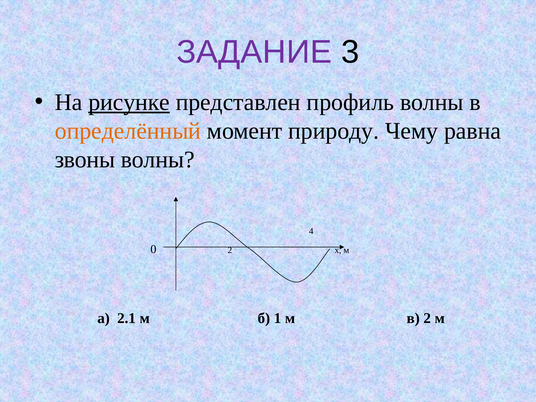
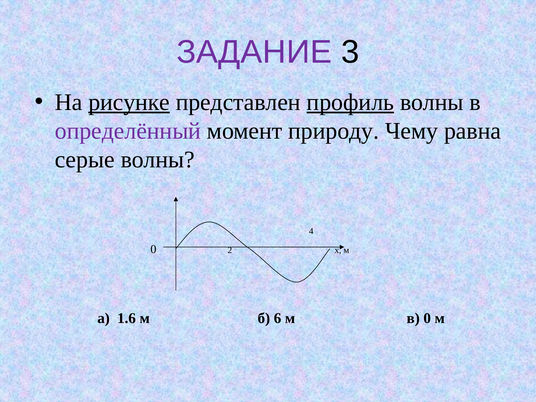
профиль underline: none -> present (350, 102)
определённый colour: orange -> purple (128, 131)
звоны: звоны -> серые (85, 160)
2.1: 2.1 -> 1.6 (127, 318)
1: 1 -> 6 (278, 318)
в 2: 2 -> 0 (427, 318)
